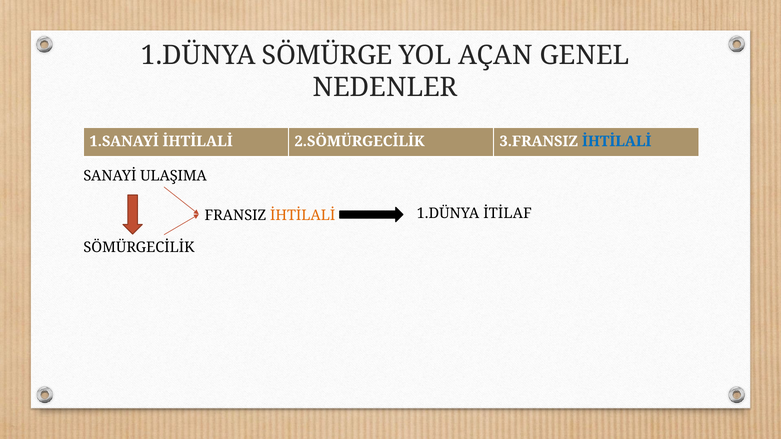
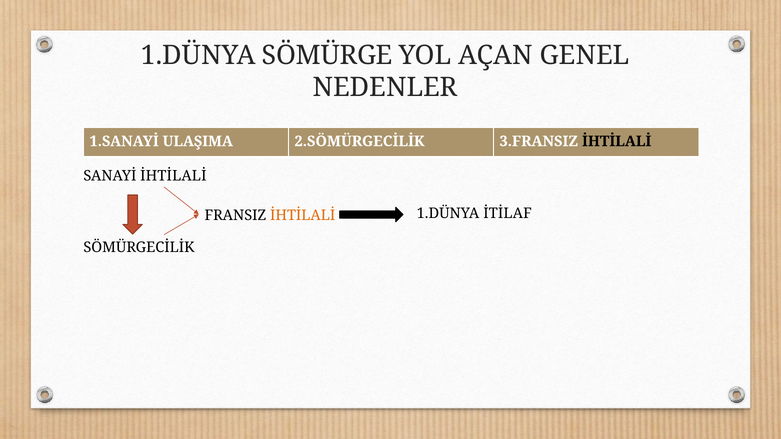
1.SANAYİ İHTİLALİ: İHTİLALİ -> ULAŞIMA (198, 141)
İHTİLALİ colour: blue -> black (617, 141)
SANAYİ ULAŞIMA: ULAŞIMA -> İHTİLALİ (173, 176)
